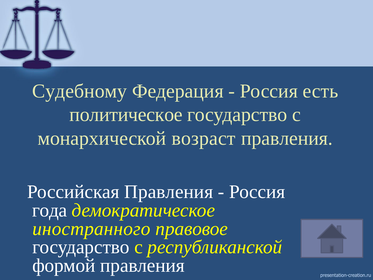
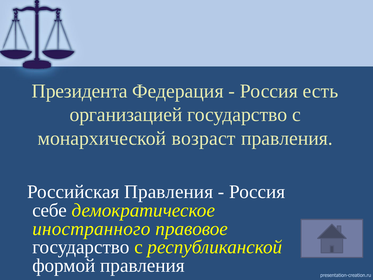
Судебному: Судебному -> Президента (80, 91)
политическое: политическое -> организацией (126, 115)
года: года -> себе (50, 210)
